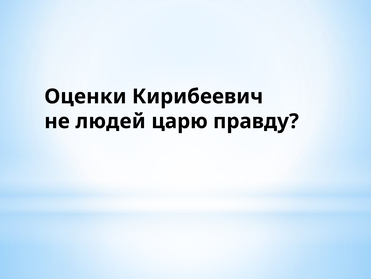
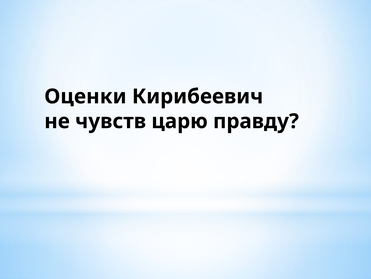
людей: людей -> чувств (111, 121)
